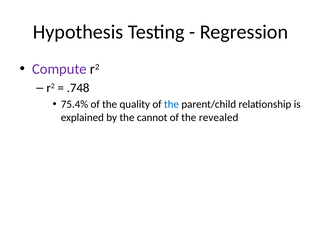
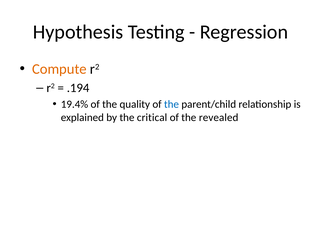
Compute colour: purple -> orange (59, 69)
.748: .748 -> .194 (78, 88)
75.4%: 75.4% -> 19.4% (74, 104)
cannot: cannot -> critical (152, 117)
